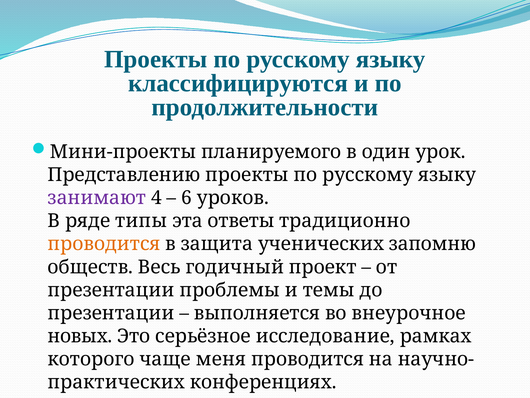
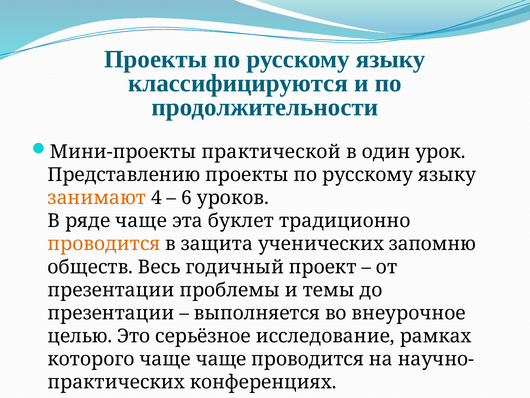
планируемого: планируемого -> практической (271, 152)
занимают colour: purple -> orange (97, 198)
ряде типы: типы -> чаще (141, 221)
ответы: ответы -> буклет (241, 221)
новых: новых -> целью (80, 336)
чаще меня: меня -> чаще (221, 359)
